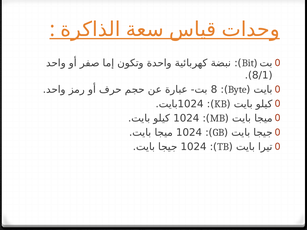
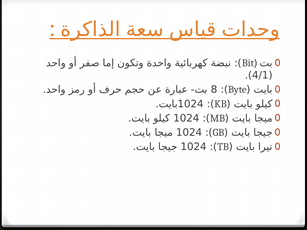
8/1: 8/1 -> 4/1 (260, 75)
